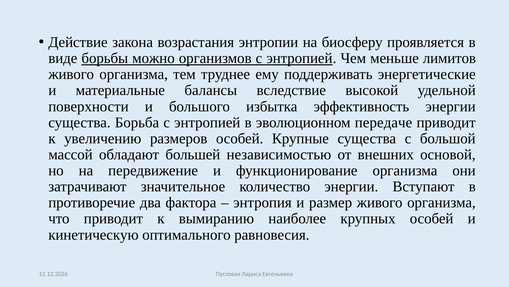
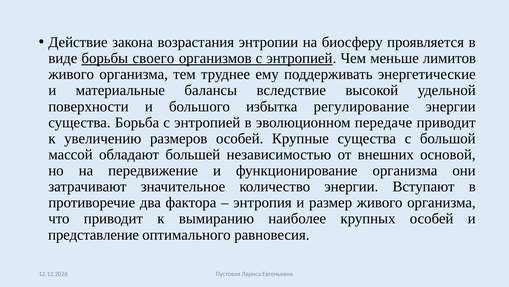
можно: можно -> своего (153, 58)
эффективность: эффективность -> регулирование (361, 106)
кинетическую: кинетическую -> представление (94, 234)
